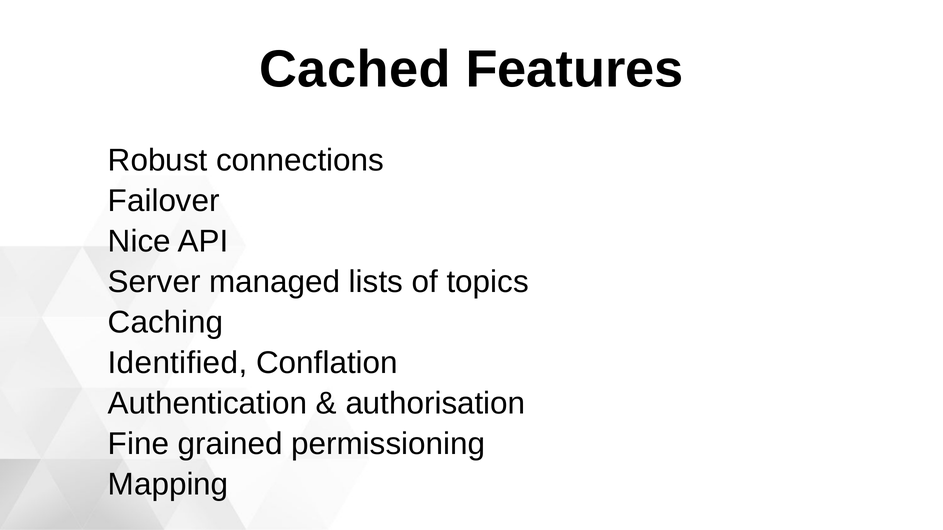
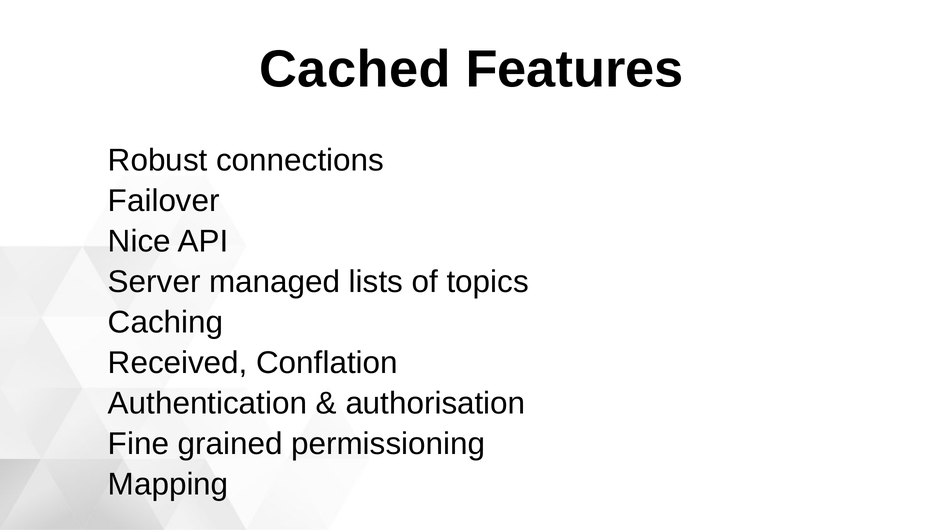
Identified: Identified -> Received (178, 363)
